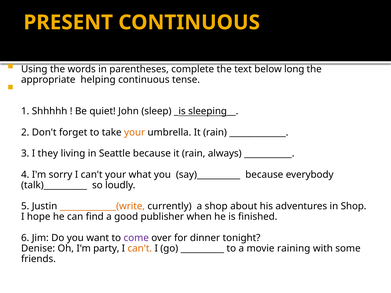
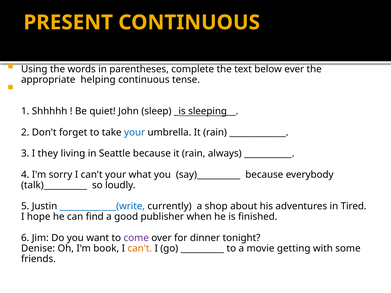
long: long -> ever (294, 69)
your colour: orange -> blue (135, 132)
_____________(write colour: orange -> blue (102, 206)
in Shop: Shop -> Tired (354, 206)
party: party -> book (106, 249)
raining: raining -> getting (294, 249)
